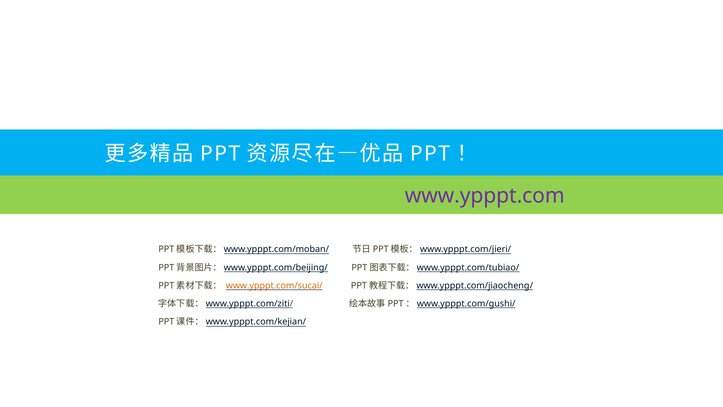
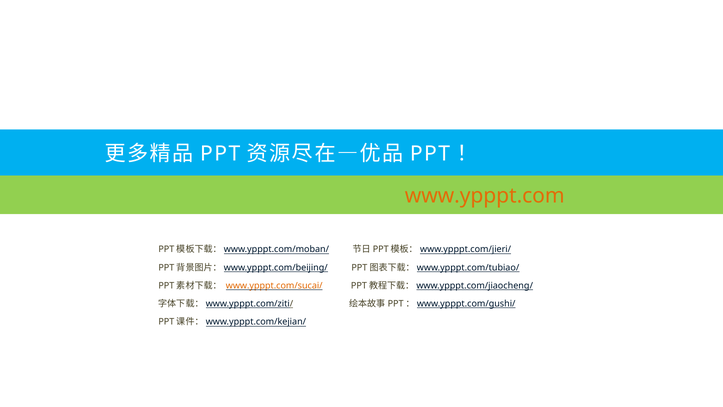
www.ypppt.com colour: purple -> orange (485, 196)
